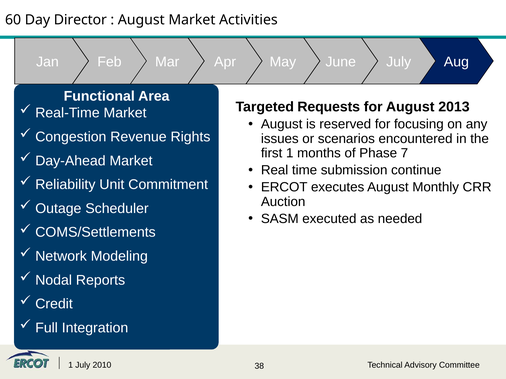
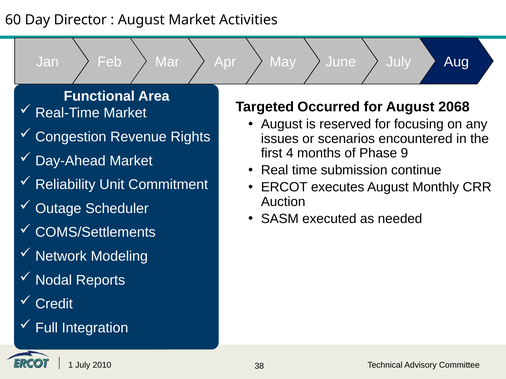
Requests: Requests -> Occurred (329, 107)
2013: 2013 -> 2068 (454, 107)
first 1: 1 -> 4 (290, 153)
7: 7 -> 9 (404, 153)
